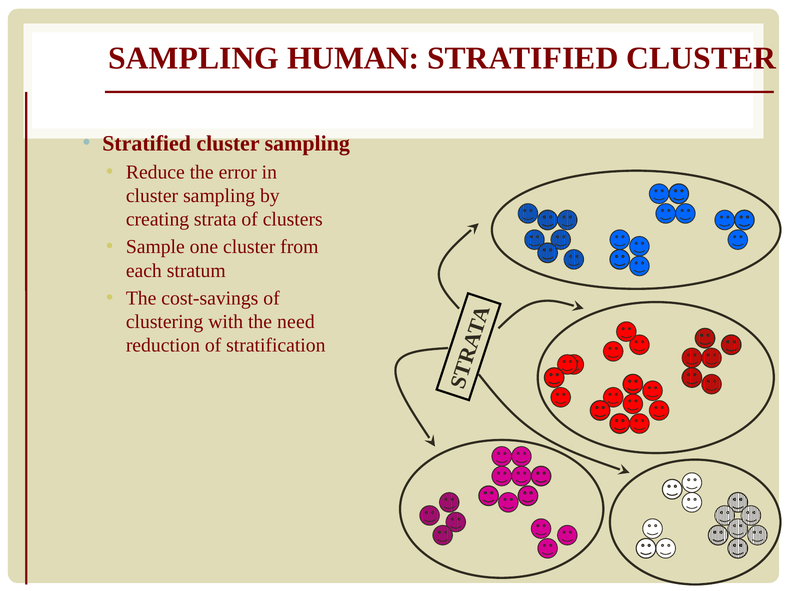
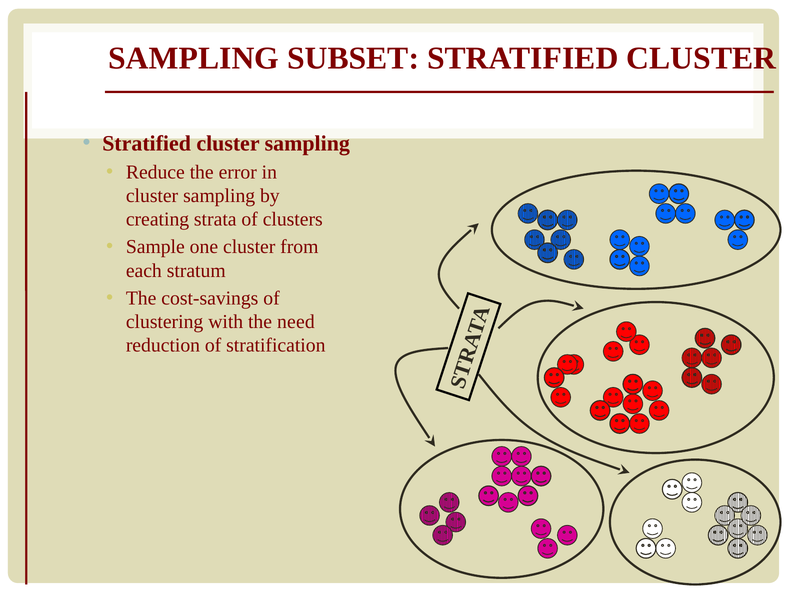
HUMAN: HUMAN -> SUBSET (353, 58)
